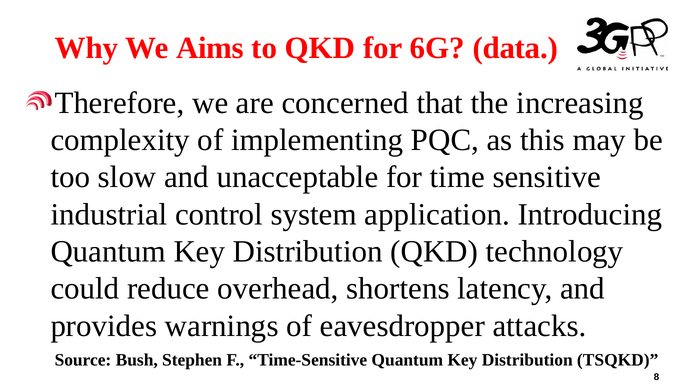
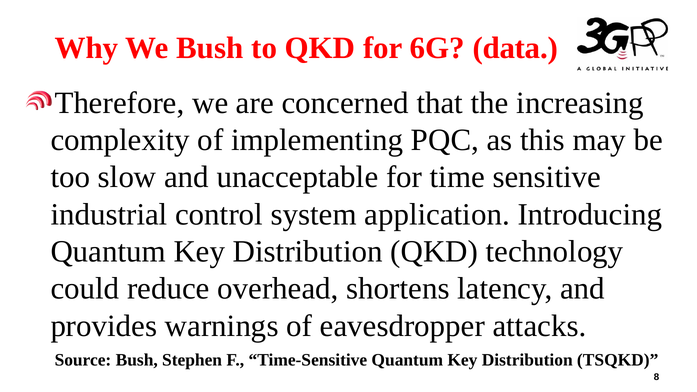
We Aims: Aims -> Bush (210, 48)
